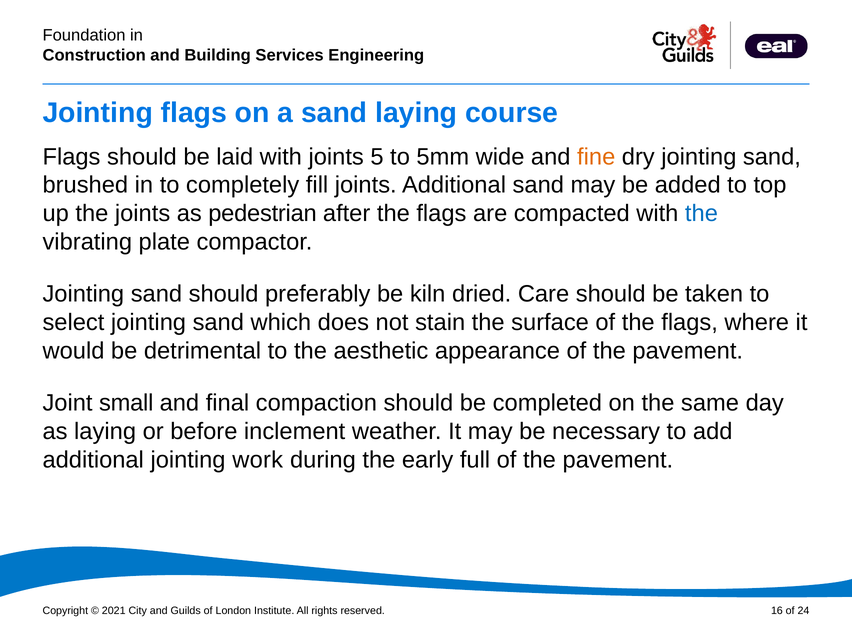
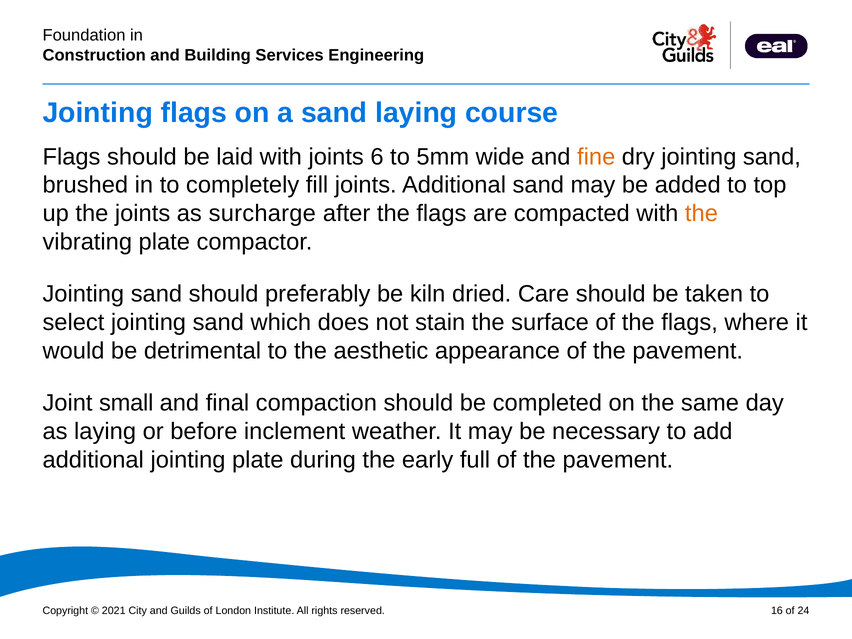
5: 5 -> 6 (377, 157)
pedestrian: pedestrian -> surcharge (262, 214)
the colour: blue -> orange (701, 214)
jointing work: work -> plate (258, 460)
